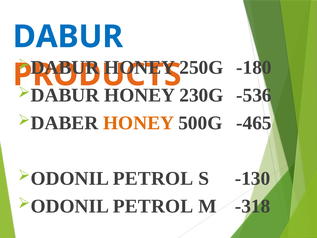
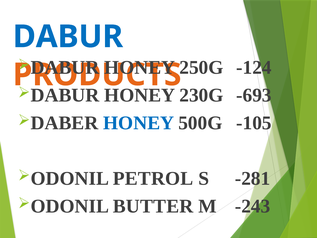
-180: -180 -> -124 (254, 68)
-536: -536 -> -693 (254, 95)
HONEY colour: orange -> blue (139, 123)
-465: -465 -> -105 (254, 123)
-130: -130 -> -281 (253, 178)
PETROL: PETROL -> BUTTER (153, 206)
-318: -318 -> -243 (253, 206)
